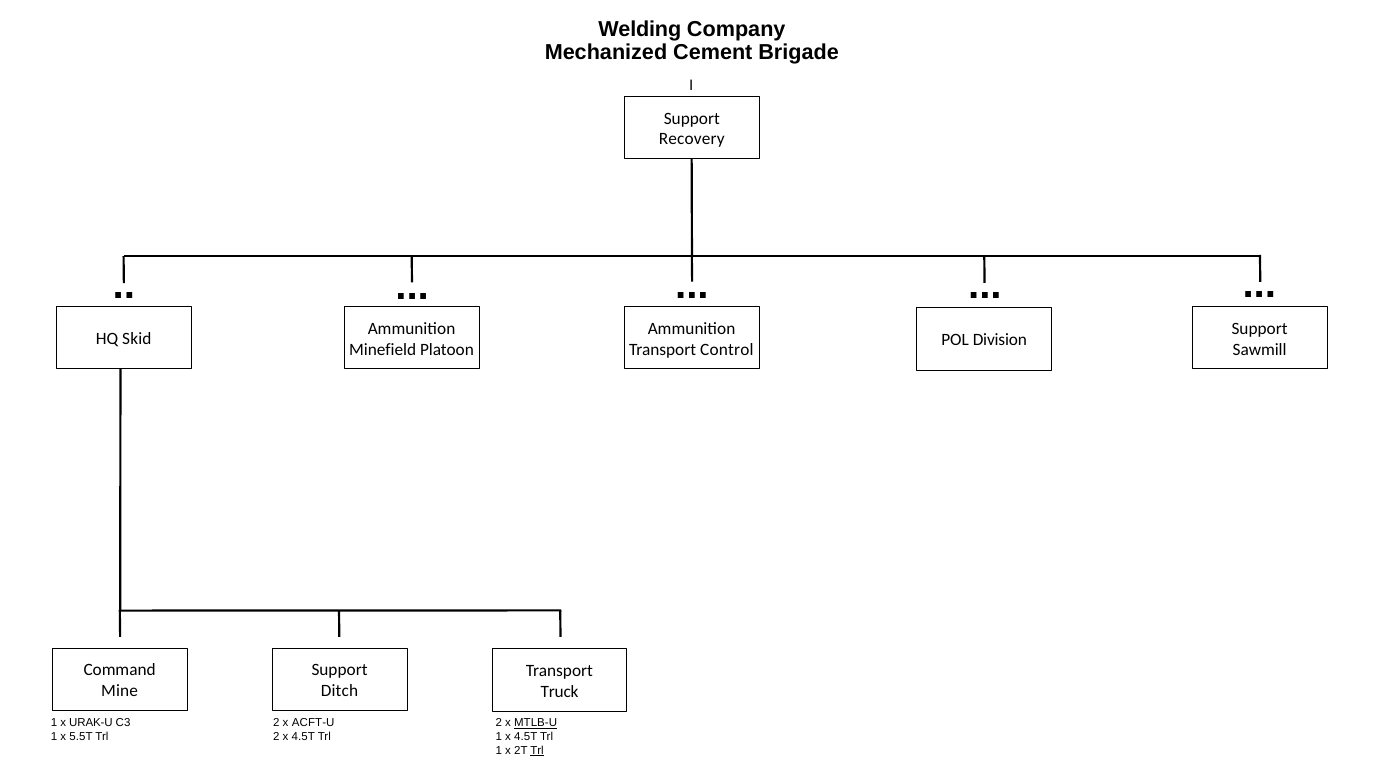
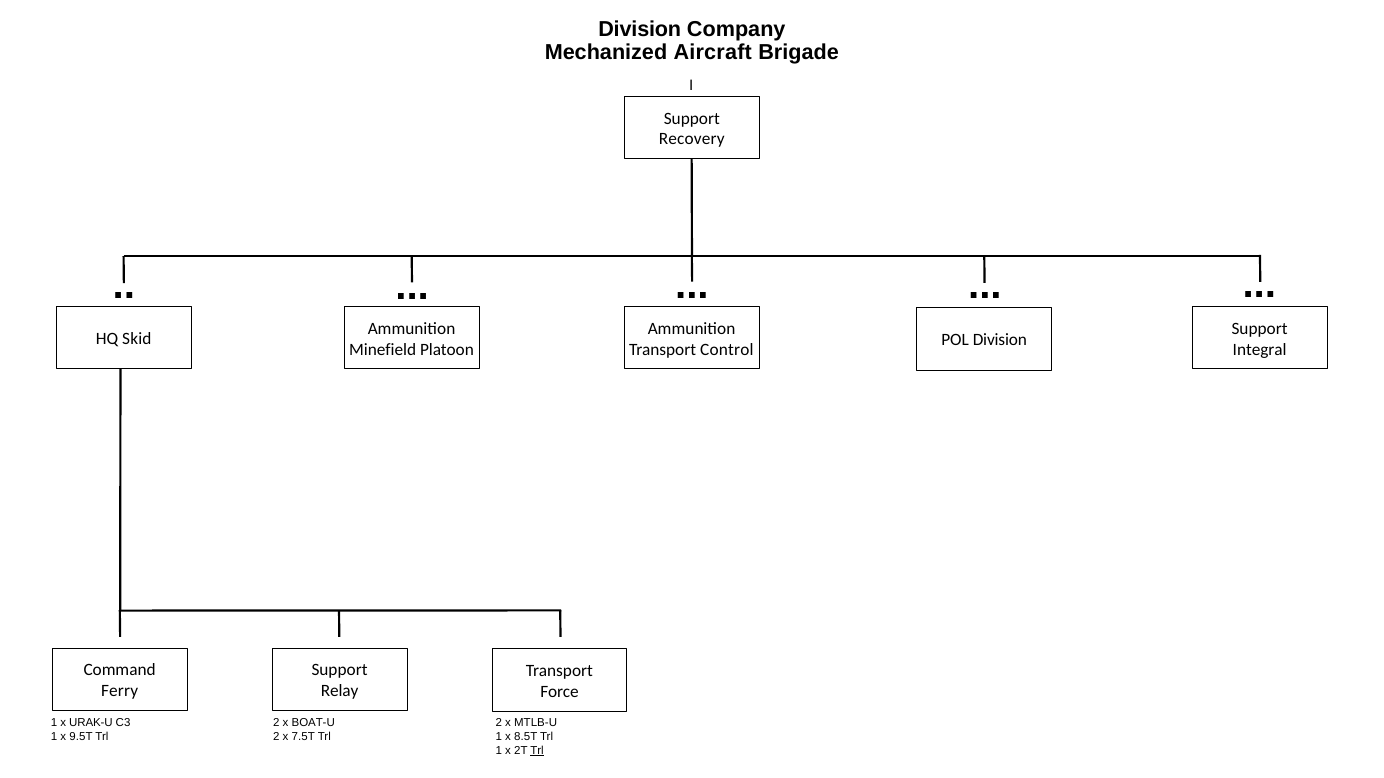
Welding: Welding -> Division (640, 29)
Cement: Cement -> Aircraft (713, 52)
Sawmill: Sawmill -> Integral (1260, 350)
Mine: Mine -> Ferry (120, 691)
Ditch: Ditch -> Relay (340, 691)
Truck: Truck -> Force (560, 692)
ACFT-U: ACFT-U -> BOAT-U (313, 723)
MTLB-U underline: present -> none (536, 723)
5.5T: 5.5T -> 9.5T (81, 737)
2 x 4.5T: 4.5T -> 7.5T (303, 737)
1 x 4.5T: 4.5T -> 8.5T (526, 737)
